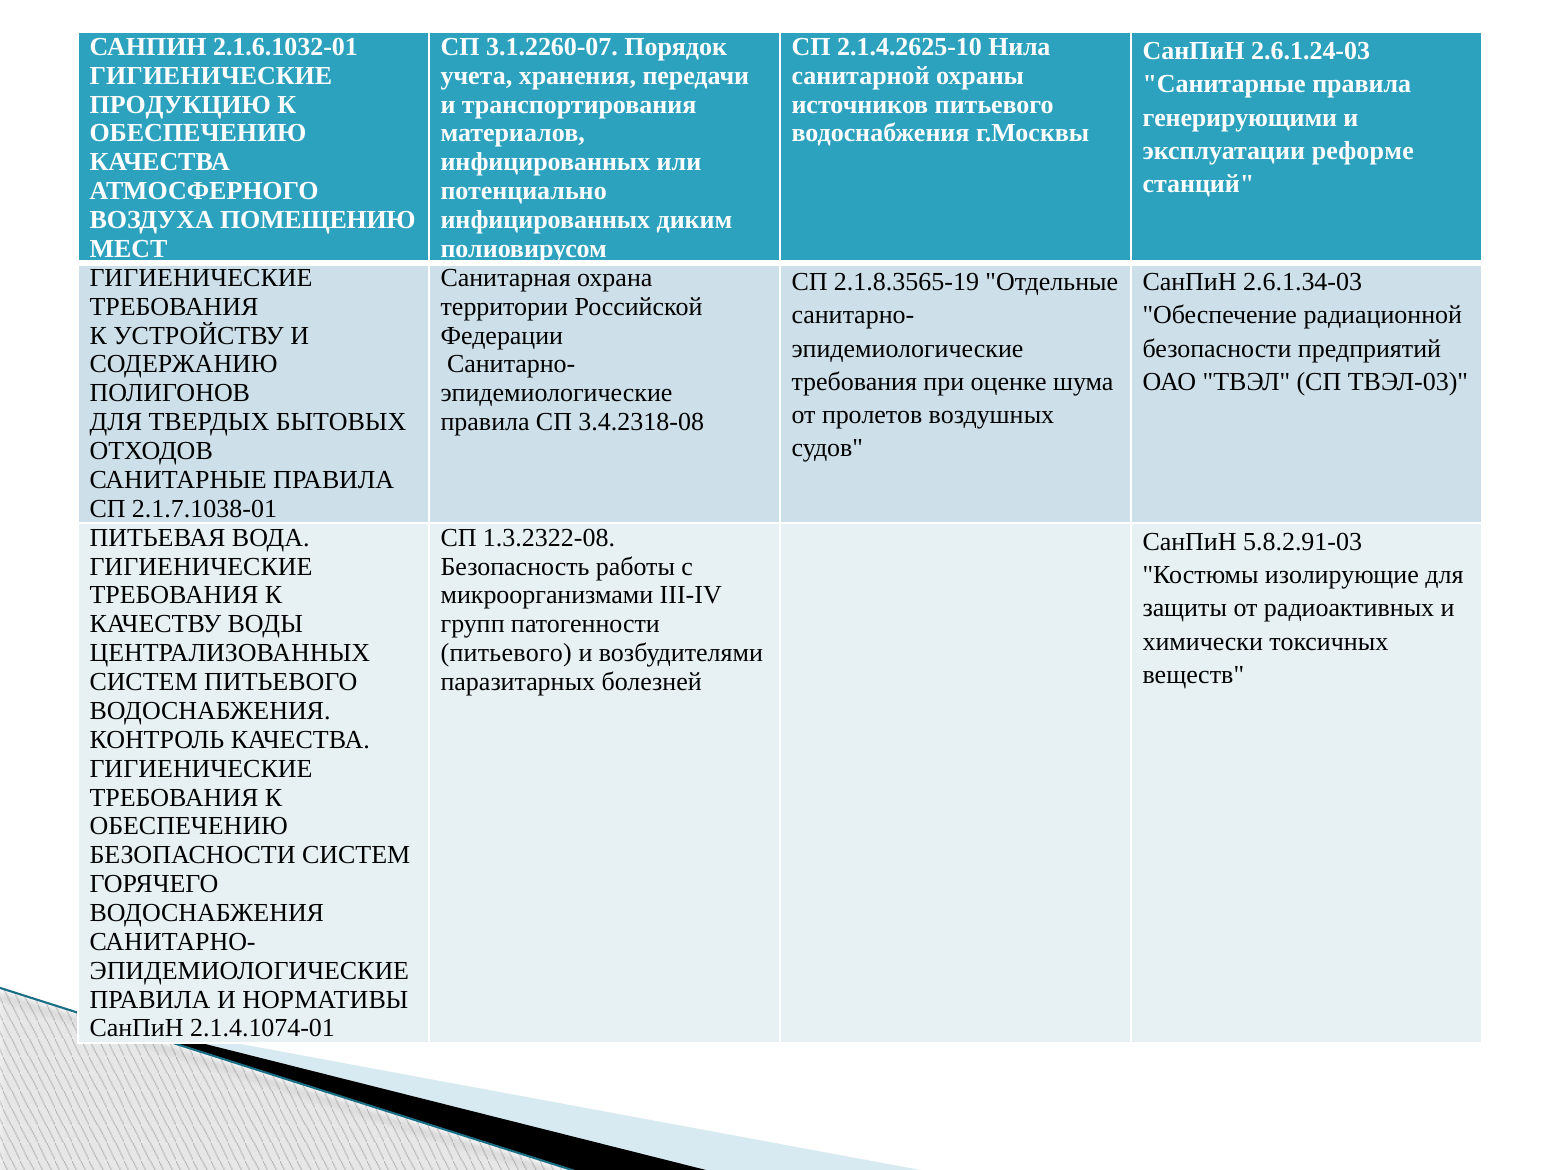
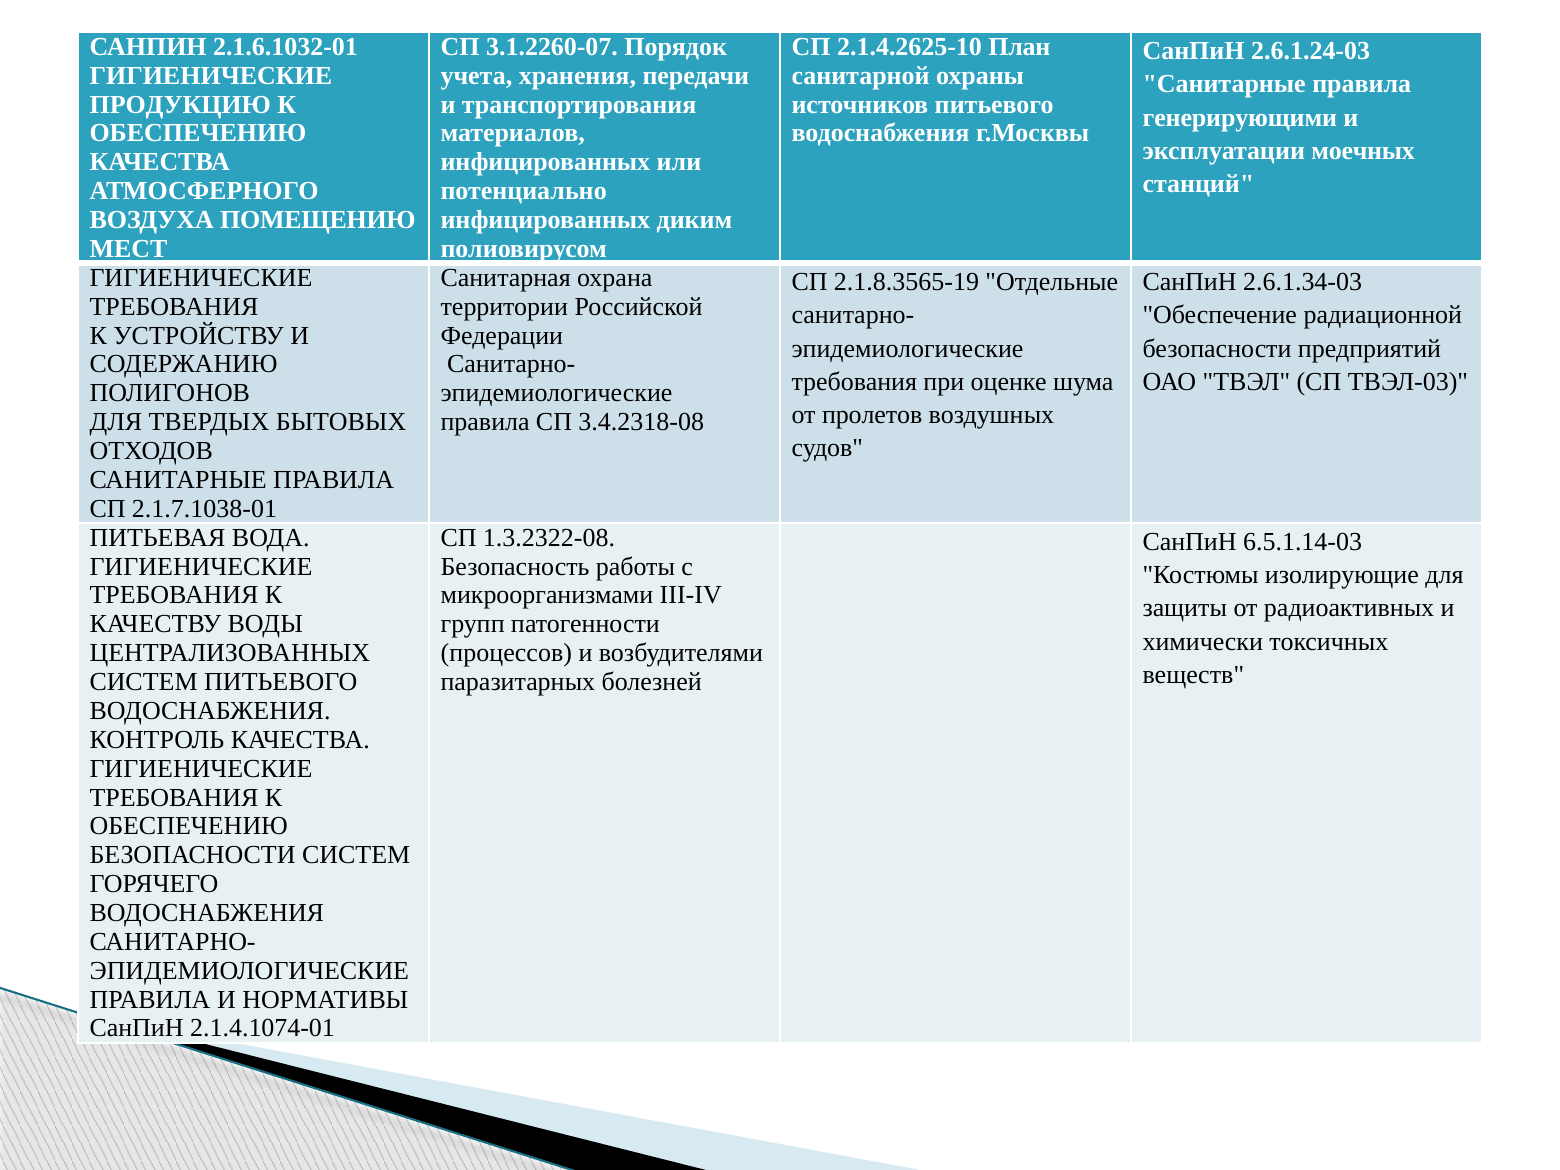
Нила: Нила -> План (1019, 47)
реформе: реформе -> моечных (1363, 151)
5.8.2.91-03: 5.8.2.91-03 -> 6.5.1.14-03 (1303, 542)
питьевого: питьевого -> процессов (506, 653)
